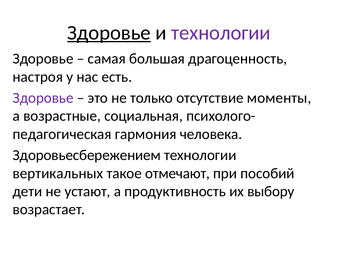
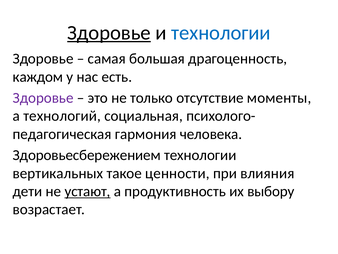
технологии colour: purple -> blue (221, 33)
настроя: настроя -> каждом (38, 77)
возрастные: возрастные -> технологий (62, 116)
отмечают: отмечают -> ценности (177, 173)
пособий: пособий -> влияния (267, 173)
устают underline: none -> present (88, 191)
